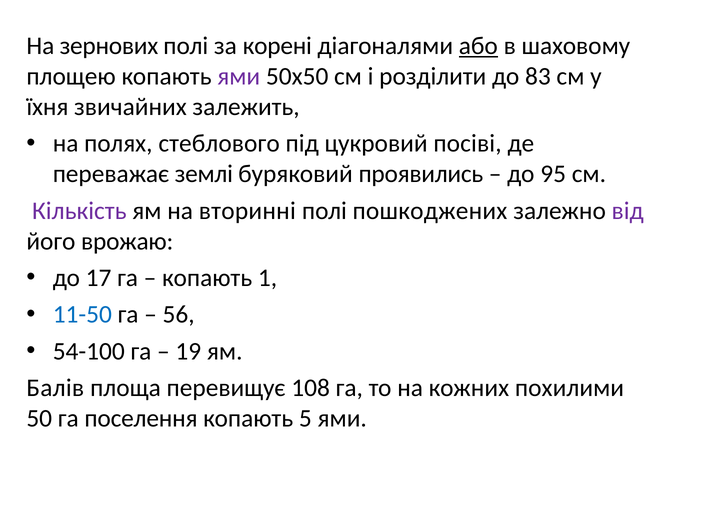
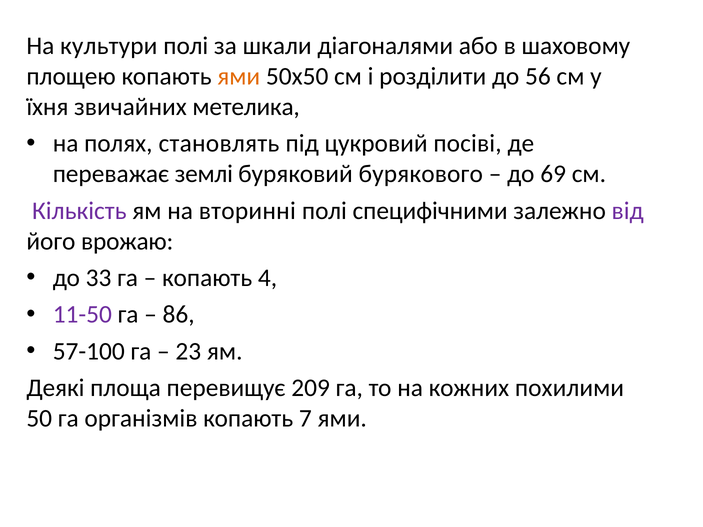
зернових: зернових -> культури (109, 46)
корені: корені -> шкали (277, 46)
або underline: present -> none (478, 46)
ями colour: purple -> orange (239, 77)
83: 83 -> 56 (538, 77)
залежить: залежить -> метелика (246, 107)
стеблового: стеблового -> становлять (219, 144)
проявились: проявились -> бурякового (421, 174)
95: 95 -> 69 (553, 174)
пошкоджених: пошкоджених -> специфічними (430, 211)
17: 17 -> 33 (99, 278)
1: 1 -> 4 (268, 278)
11-50 colour: blue -> purple (82, 315)
56: 56 -> 86 (179, 315)
54-100: 54-100 -> 57-100 (89, 351)
19: 19 -> 23 (188, 351)
Балів: Балів -> Деякі (55, 388)
108: 108 -> 209 (311, 388)
поселення: поселення -> організмів (141, 419)
5: 5 -> 7 (305, 419)
